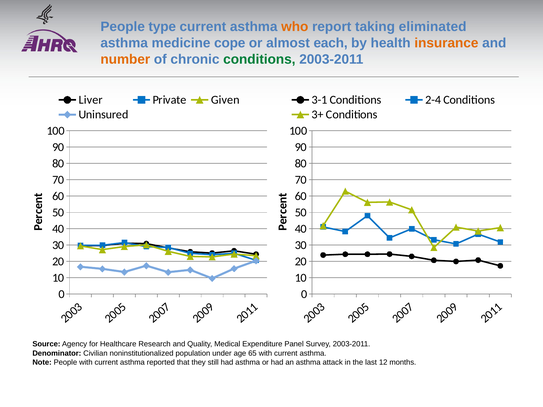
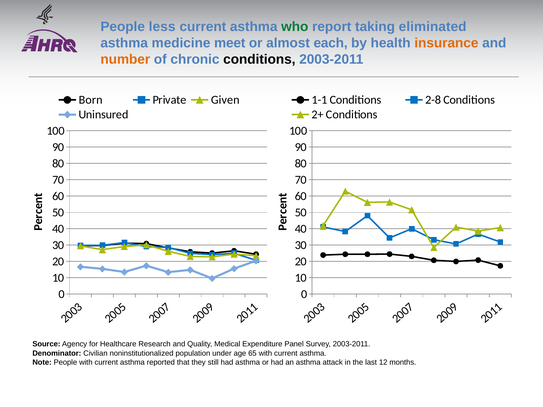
type: type -> less (162, 27)
who colour: orange -> green (295, 27)
cope: cope -> meet (230, 43)
conditions colour: green -> black (259, 59)
Liver: Liver -> Born (91, 100)
3-1: 3-1 -> 1-1 (319, 100)
2-4: 2-4 -> 2-8 (433, 100)
3+: 3+ -> 2+ (317, 115)
